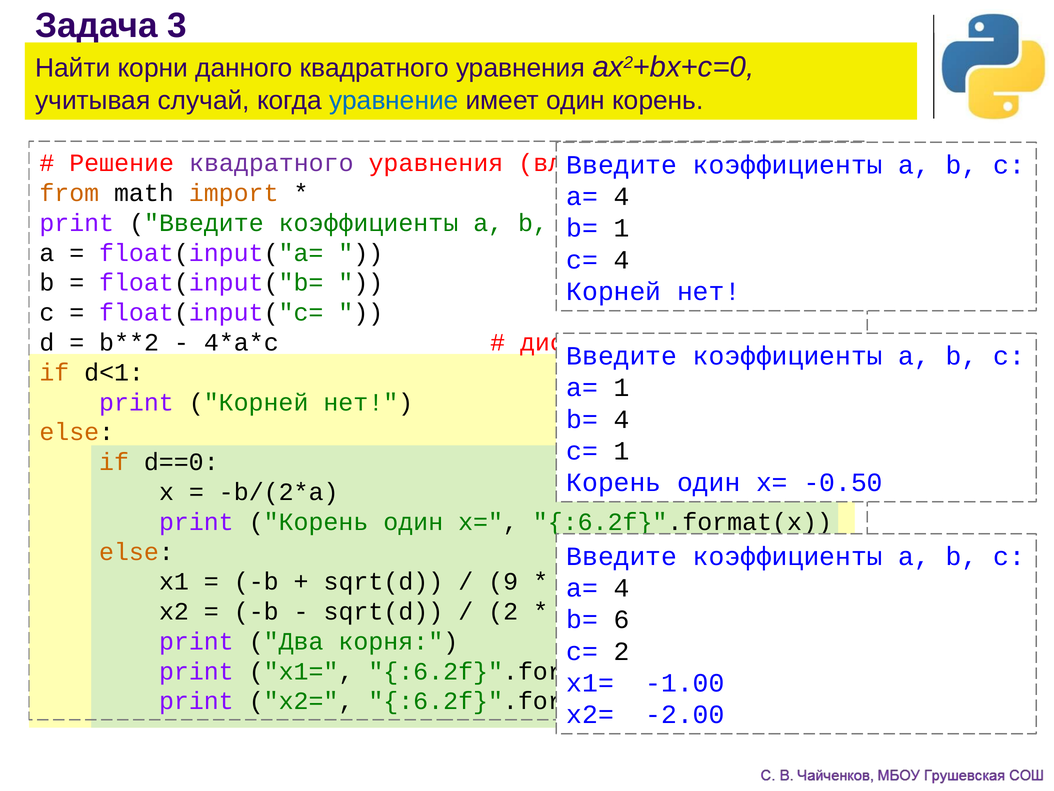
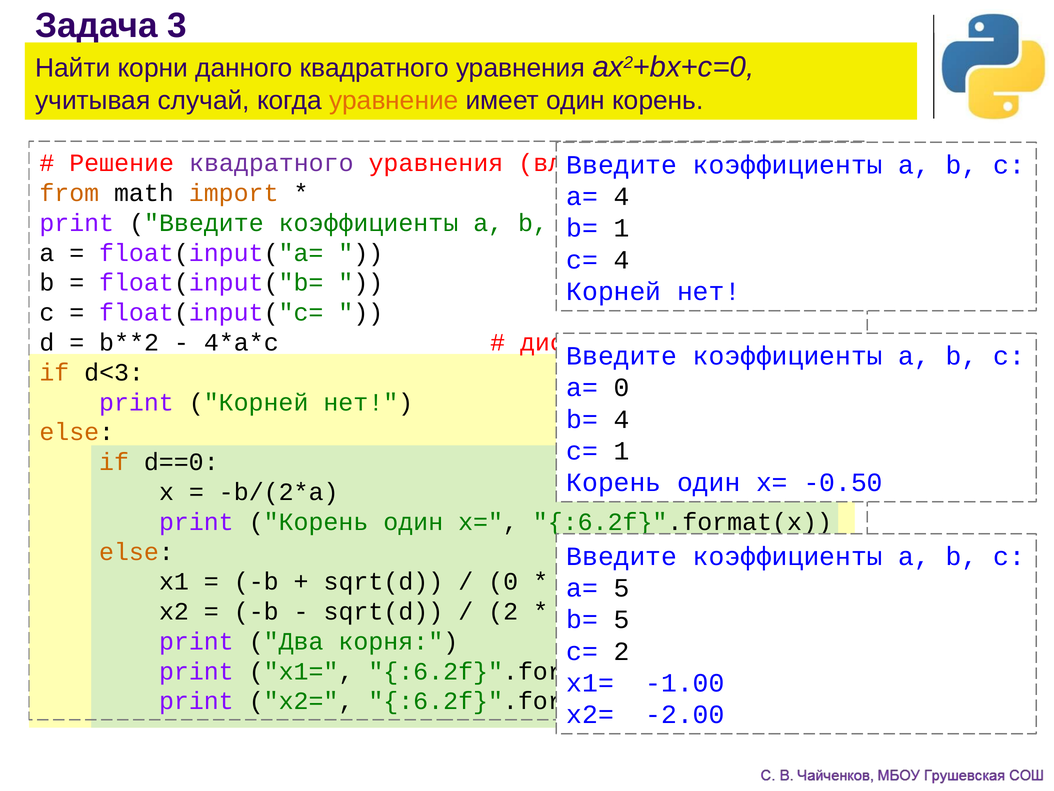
уравнение colour: blue -> orange (394, 100)
d<1: d<1 -> d<3 (114, 372)
a= 1: 1 -> 0 (622, 387)
9: 9 -> 0 (503, 581)
4: 4 -> 5 (622, 588)
6: 6 -> 5 (622, 619)
